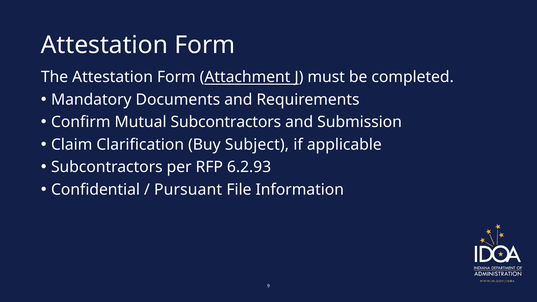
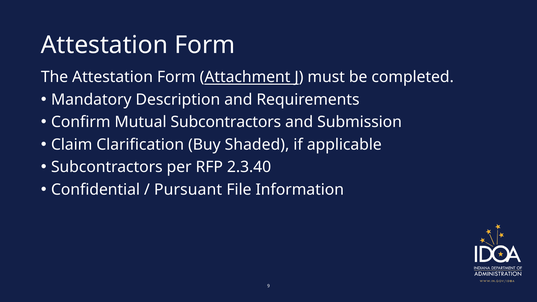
Documents: Documents -> Description (178, 100)
Subject: Subject -> Shaded (257, 145)
6.2.93: 6.2.93 -> 2.3.40 (249, 167)
